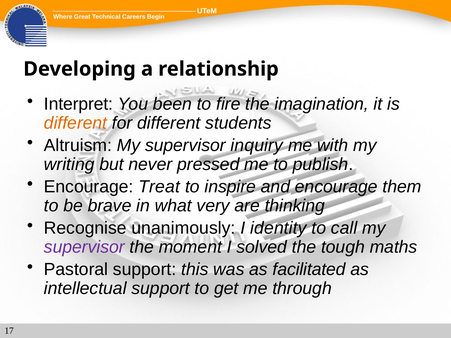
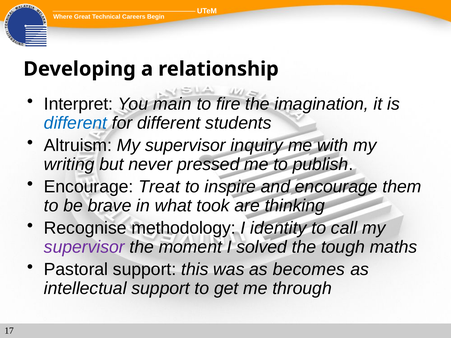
been: been -> main (172, 104)
different colour: orange -> blue (76, 123)
very: very -> took (213, 206)
unanimously: unanimously -> methodology (184, 228)
facilitated: facilitated -> becomes (309, 270)
